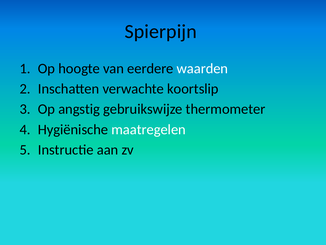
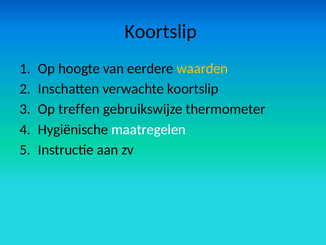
Spierpijn: Spierpijn -> Koortslip (161, 32)
waarden colour: white -> yellow (202, 68)
angstig: angstig -> treffen (79, 109)
